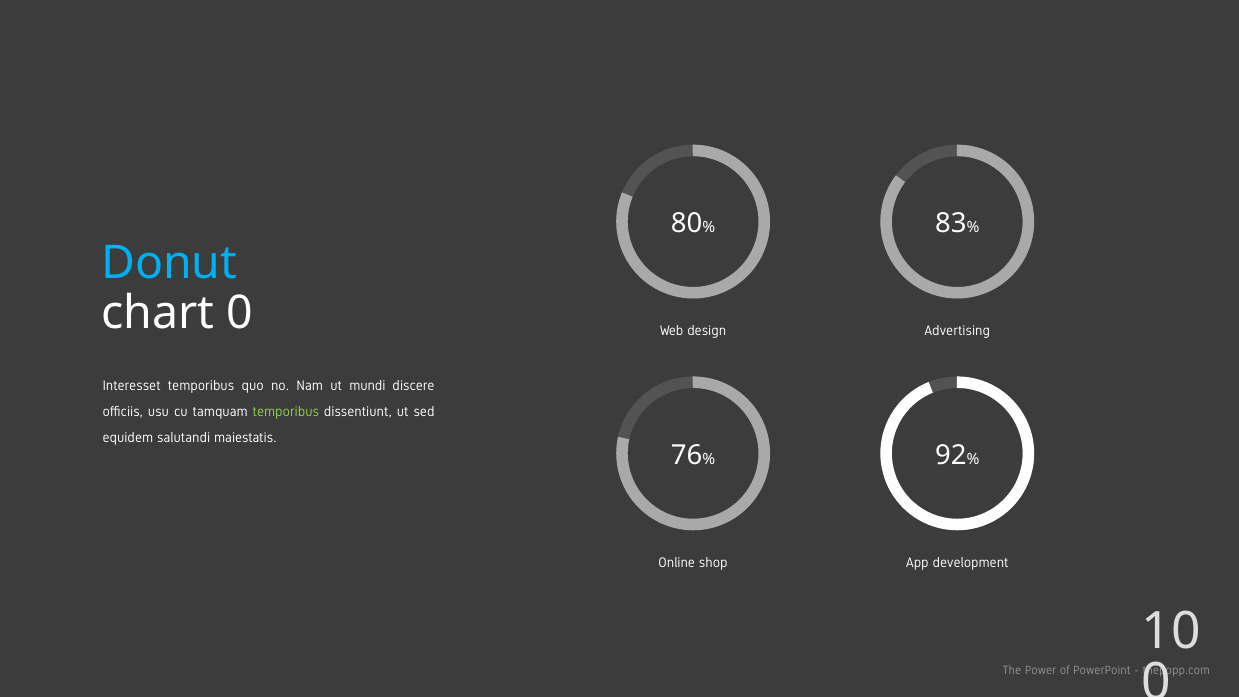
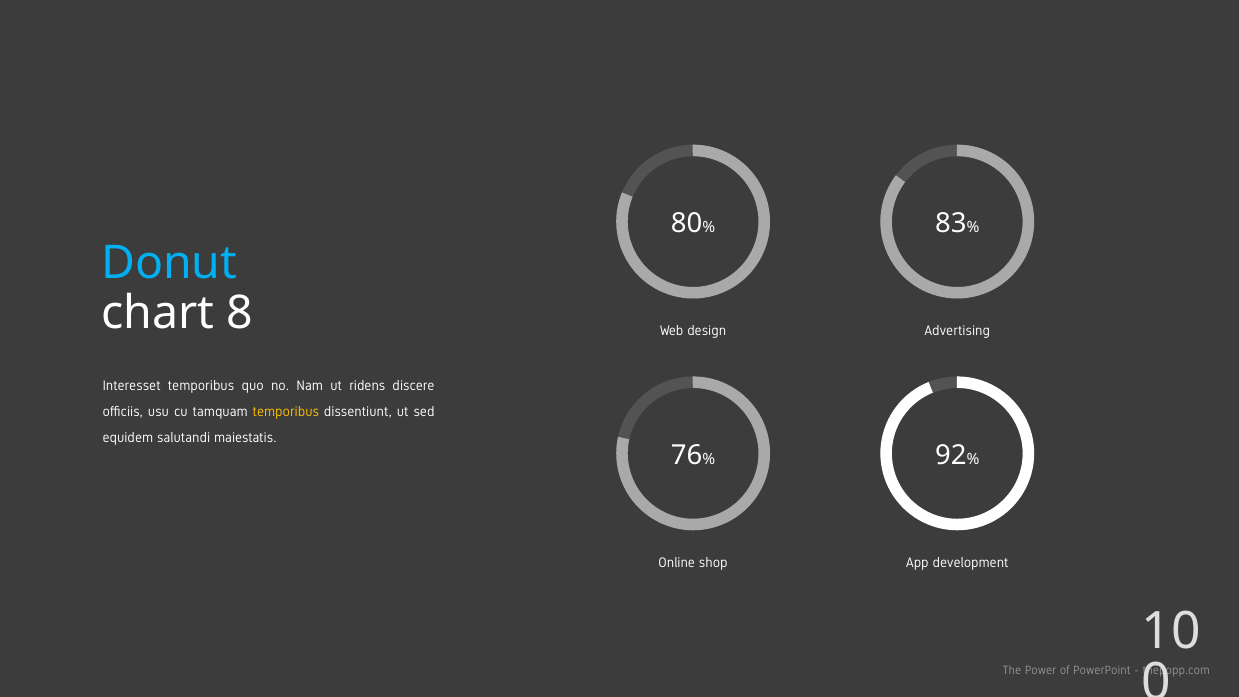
chart 0: 0 -> 8 (240, 313)
mundi: mundi -> ridens (367, 385)
temporibus colour: light green -> yellow (286, 412)
